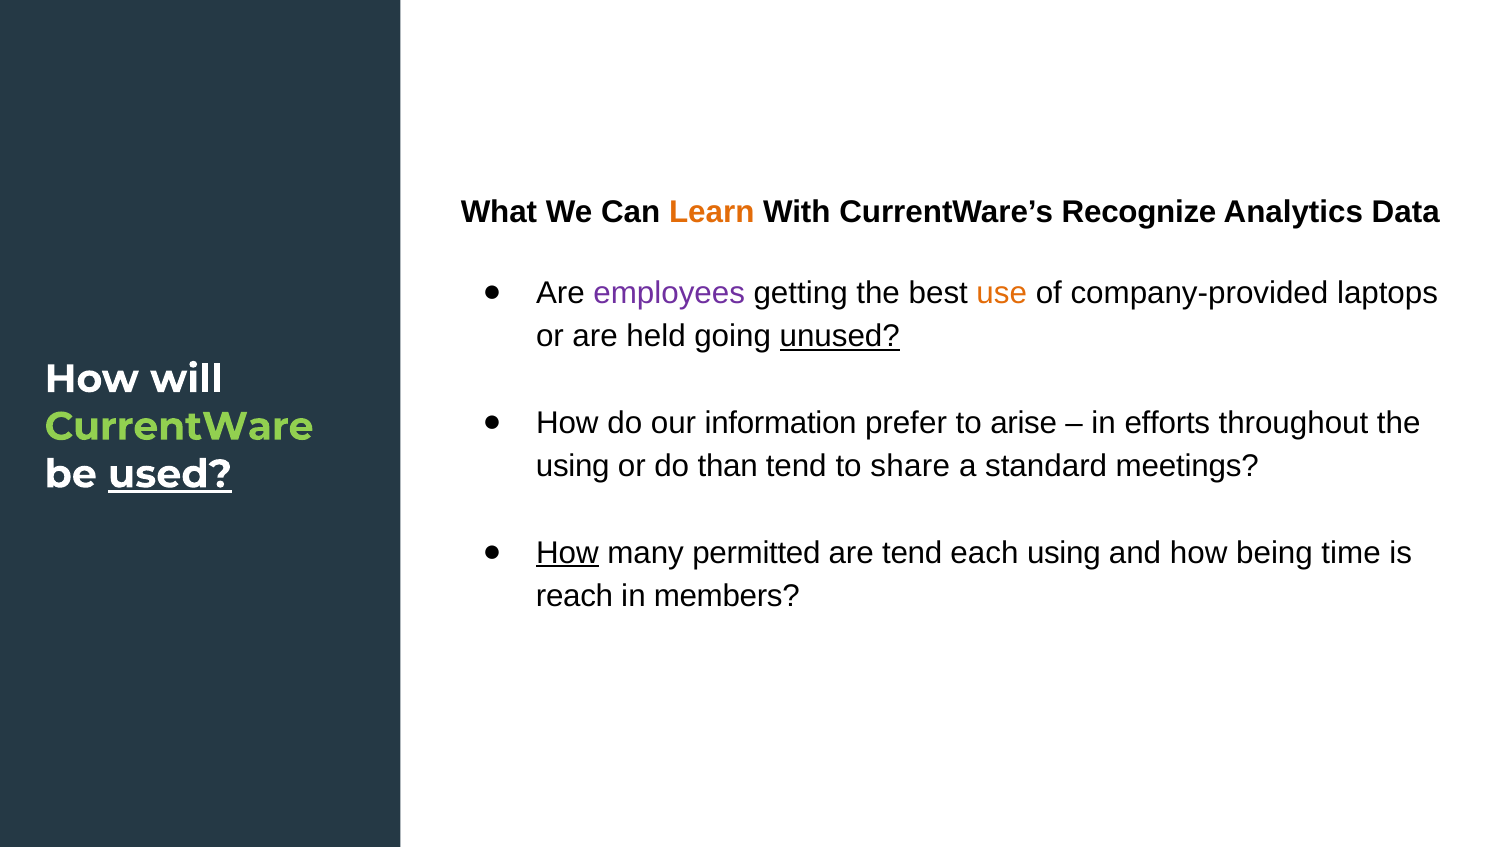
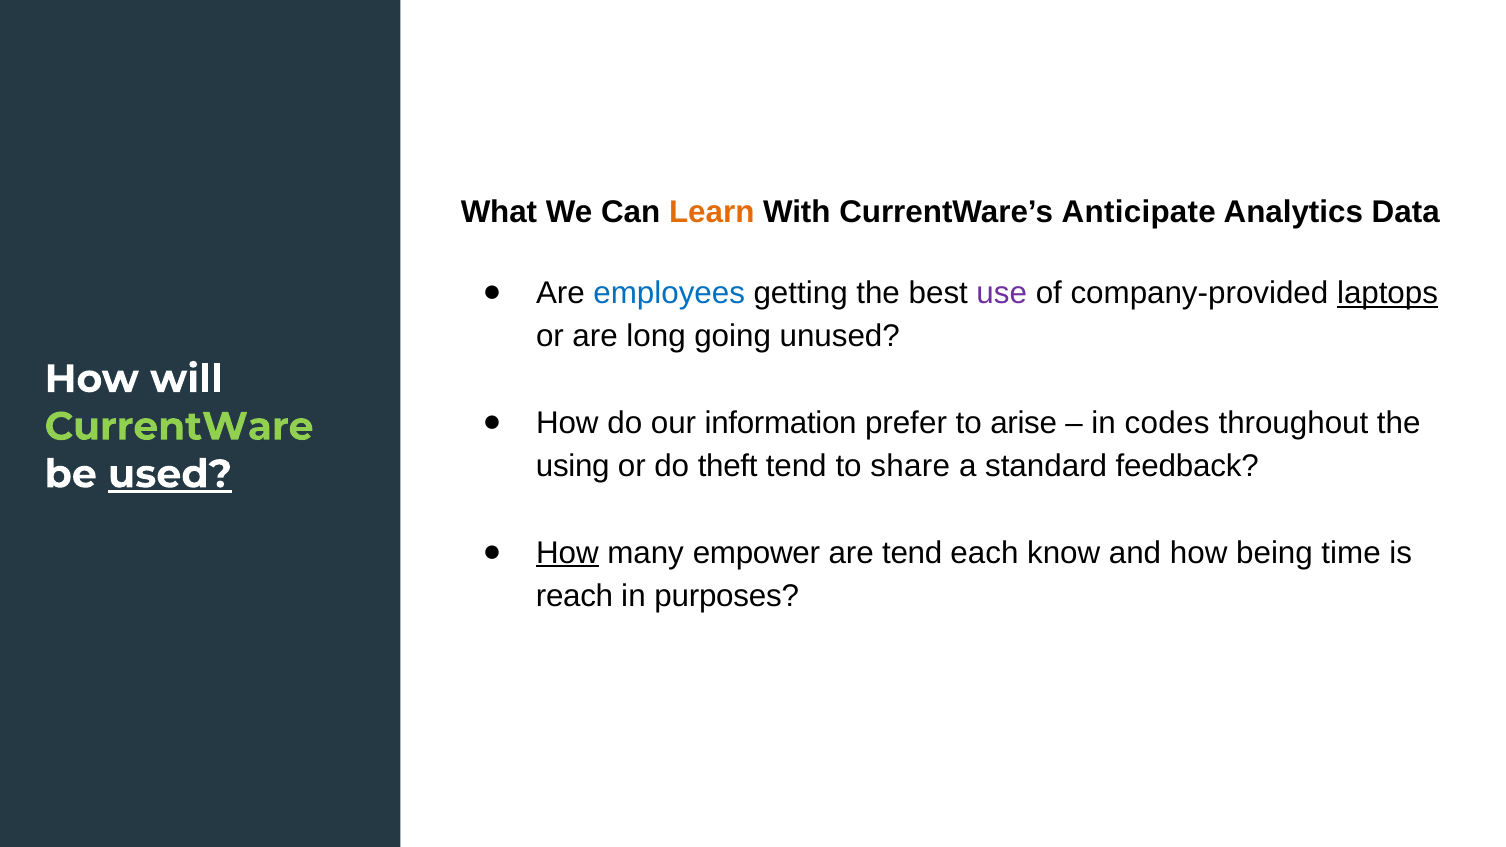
Recognize: Recognize -> Anticipate (1139, 212)
employees colour: purple -> blue (669, 293)
use colour: orange -> purple (1002, 293)
laptops underline: none -> present (1388, 293)
held: held -> long (656, 337)
unused underline: present -> none (840, 337)
efforts: efforts -> codes (1167, 423)
than: than -> theft (728, 466)
meetings: meetings -> feedback (1187, 466)
permitted: permitted -> empower (756, 553)
each using: using -> know (1064, 553)
members: members -> purposes (727, 596)
